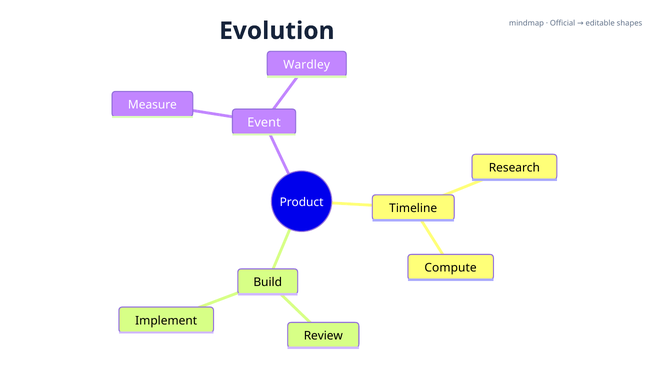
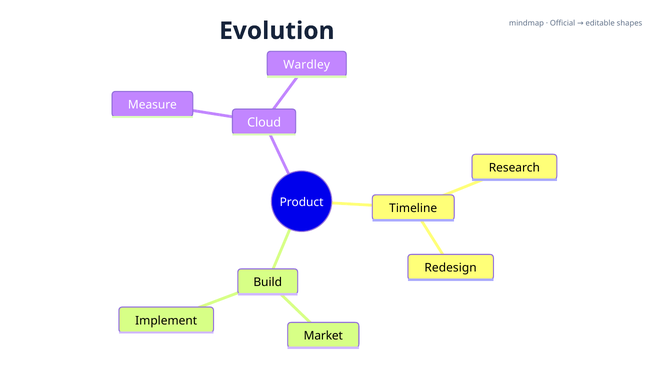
Event: Event -> Cloud (264, 122)
Compute: Compute -> Redesign (451, 267)
Review: Review -> Market (323, 335)
